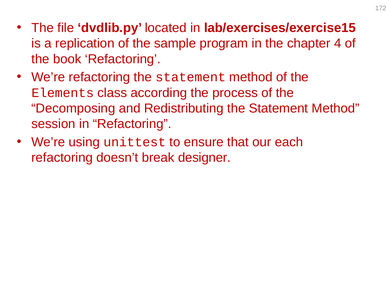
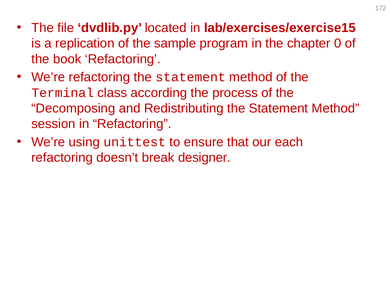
4: 4 -> 0 (338, 44)
Elements: Elements -> Terminal (63, 93)
